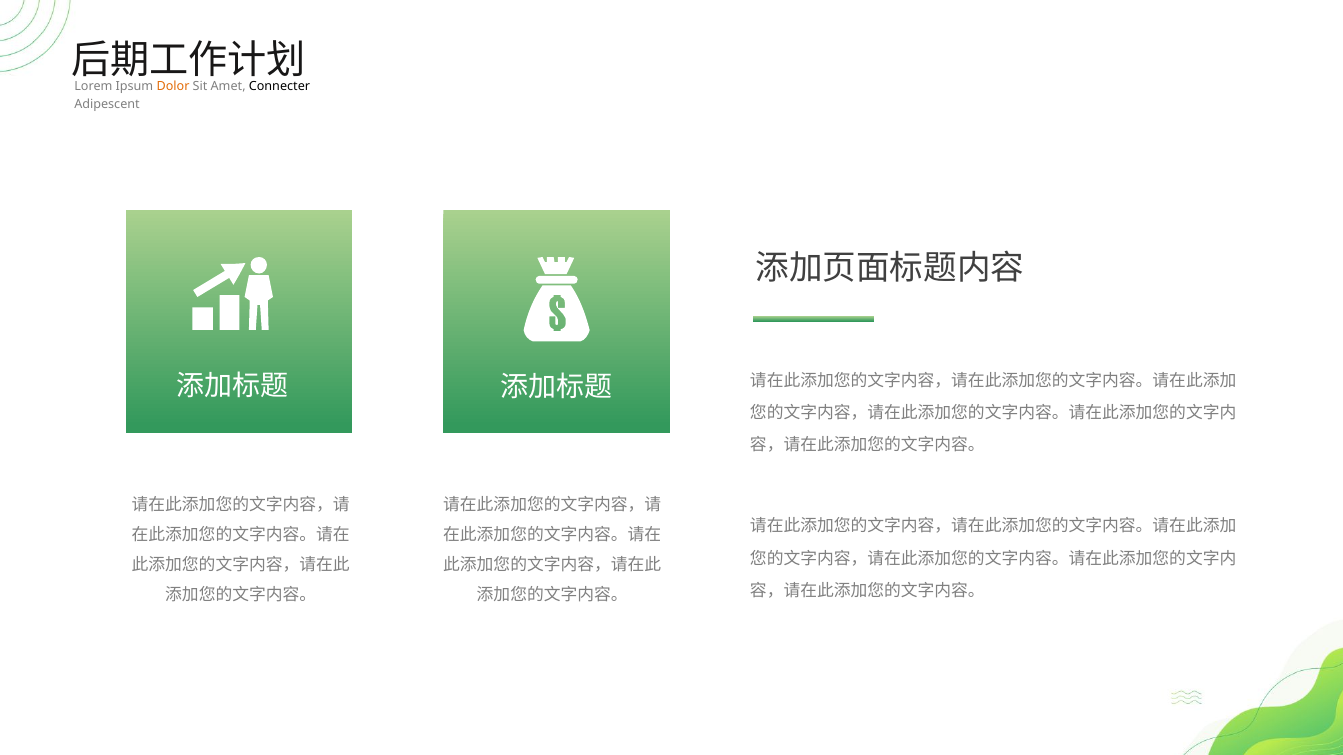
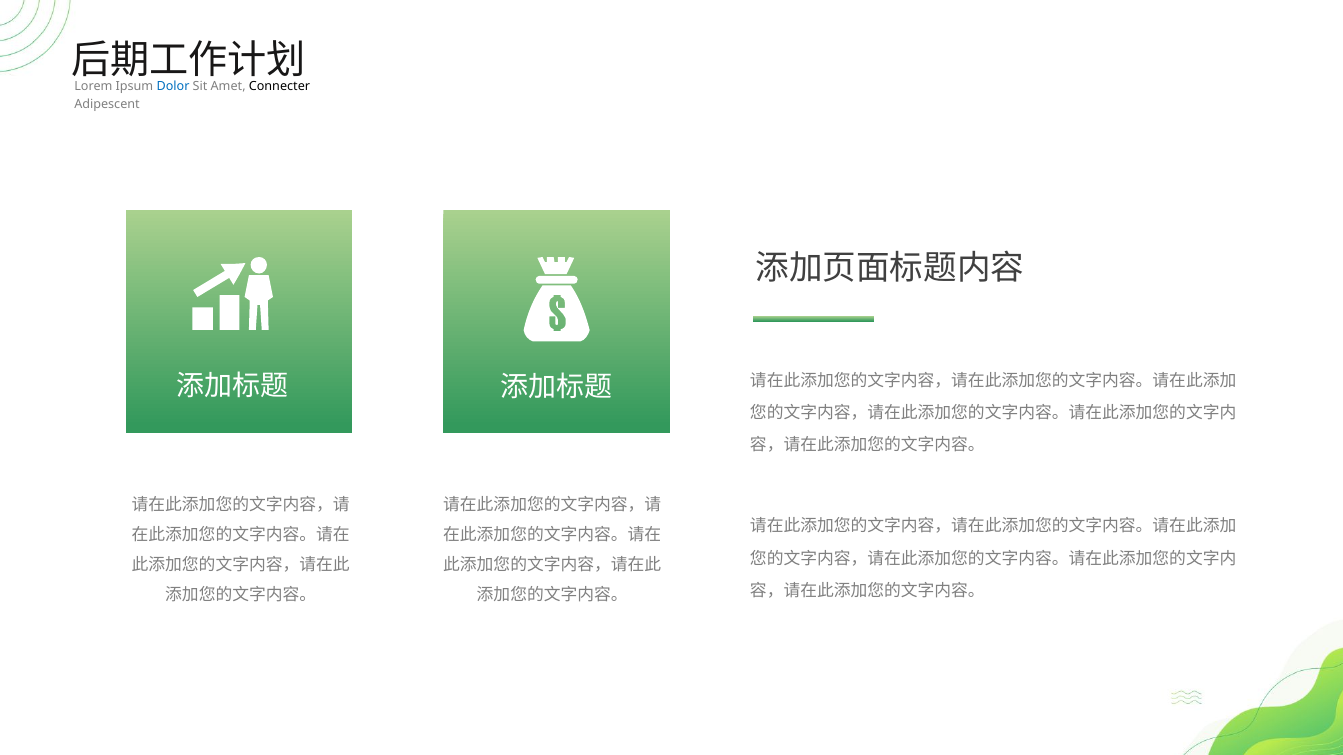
Dolor colour: orange -> blue (173, 86)
